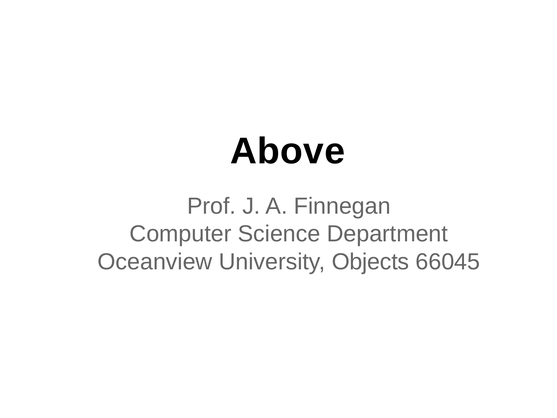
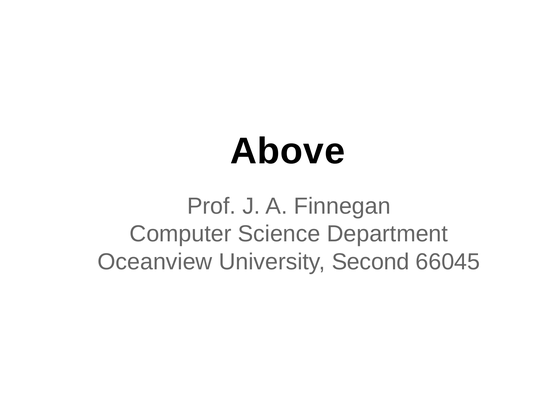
Objects: Objects -> Second (371, 262)
